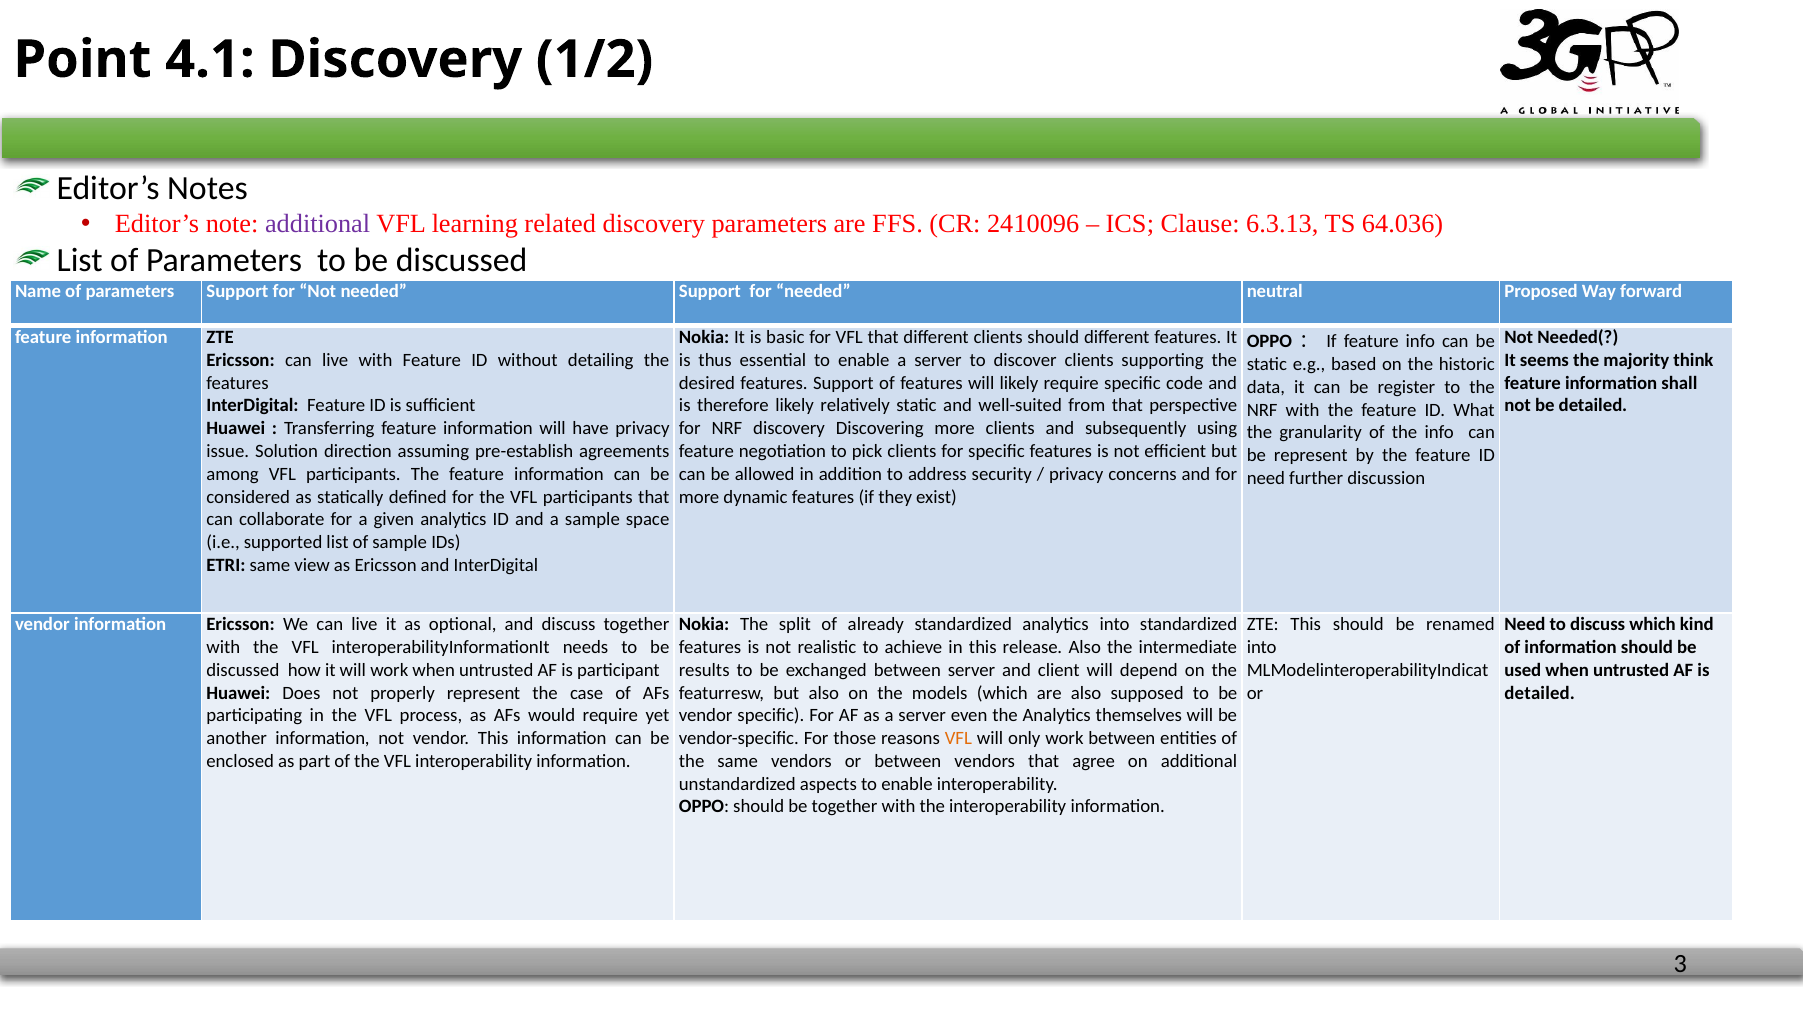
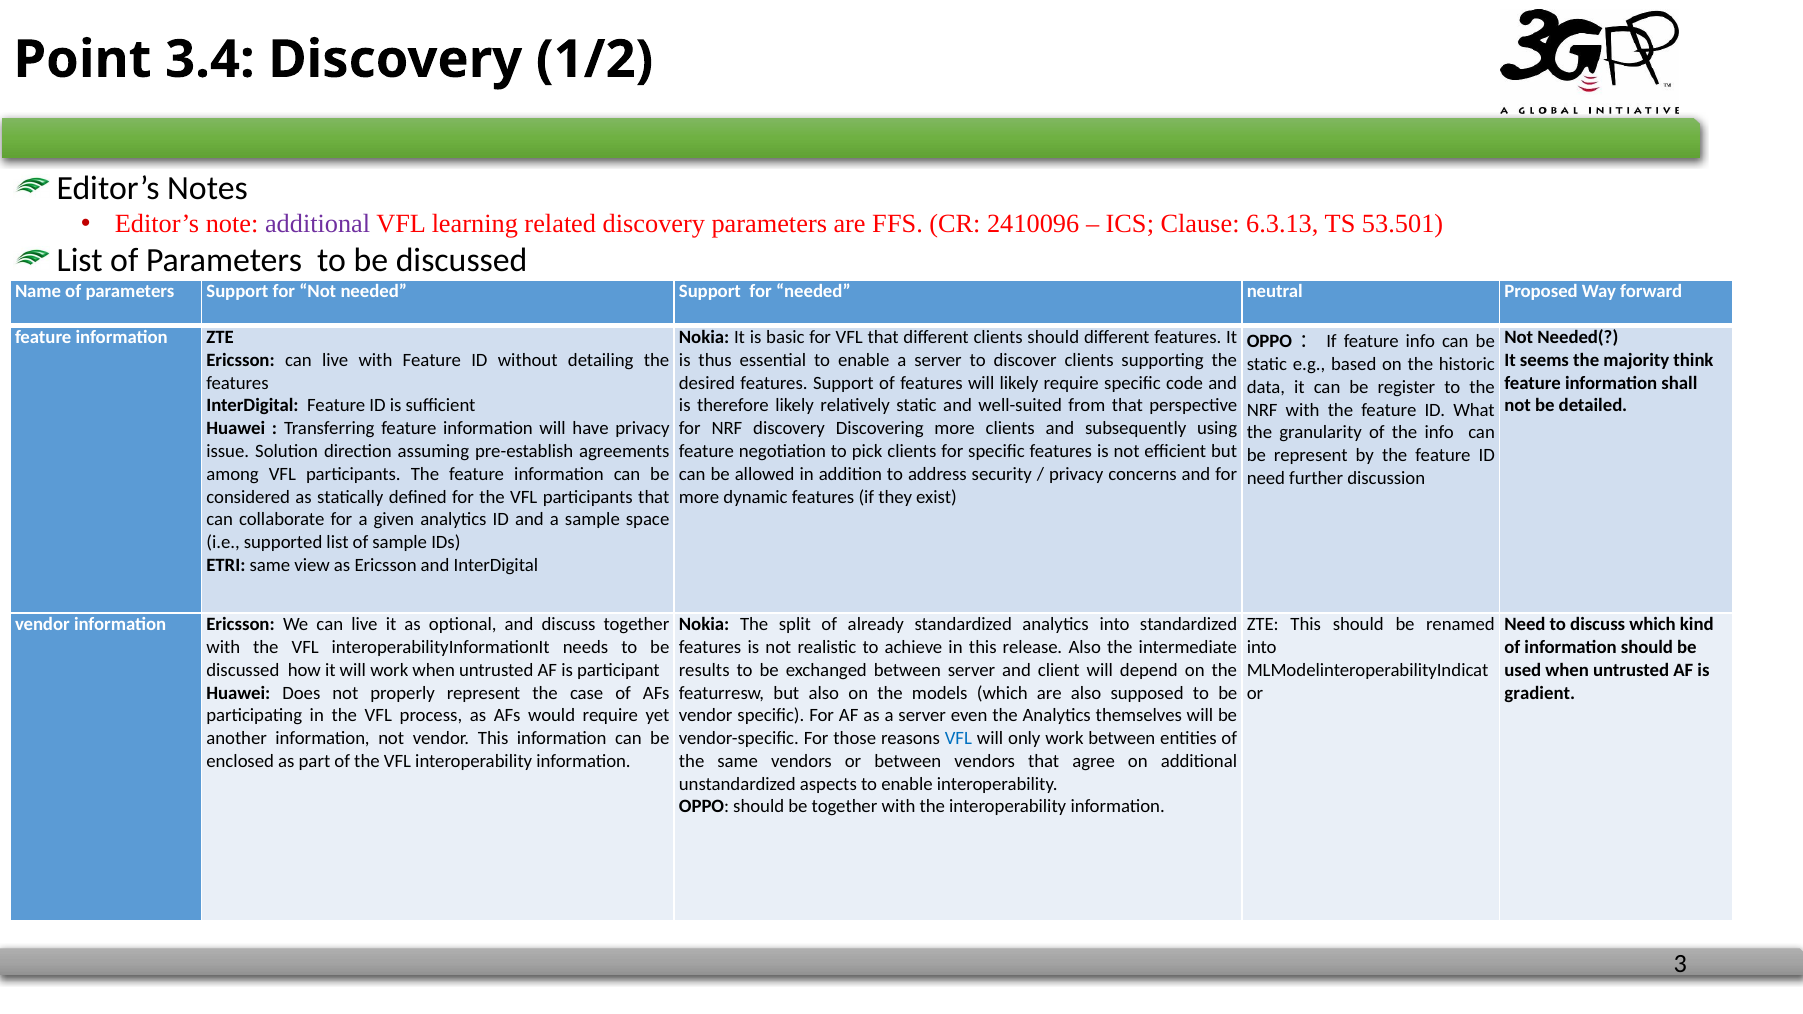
4.1: 4.1 -> 3.4 (210, 60)
64.036: 64.036 -> 53.501 (1403, 224)
detailed: detailed -> gradient (1540, 693)
VFL colour: orange -> blue (958, 739)
